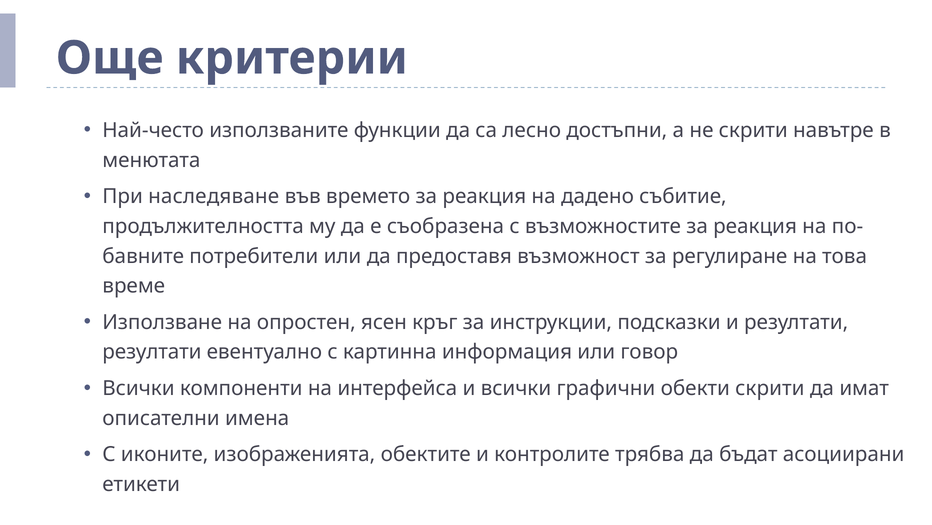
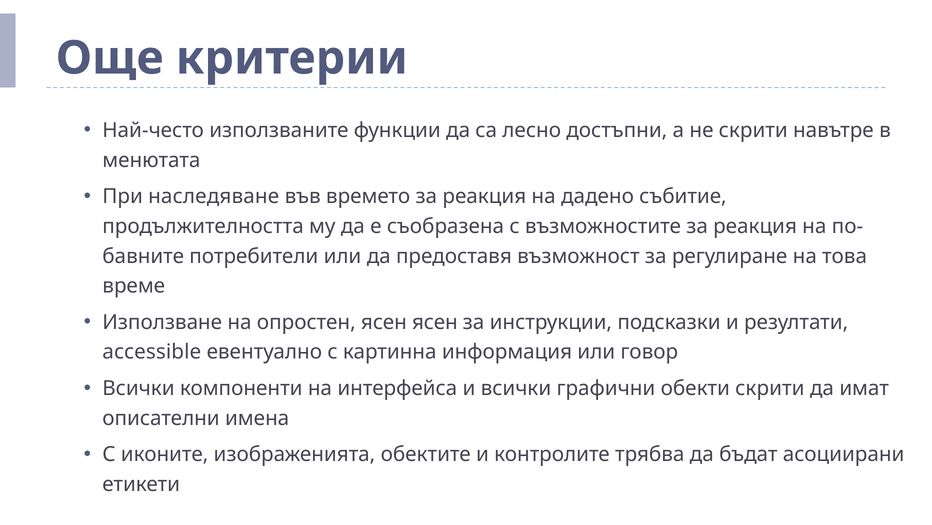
ясен кръг: кръг -> ясен (435, 322)
резултати: резултати -> accessible (152, 352)
